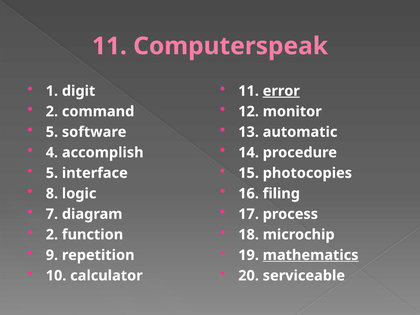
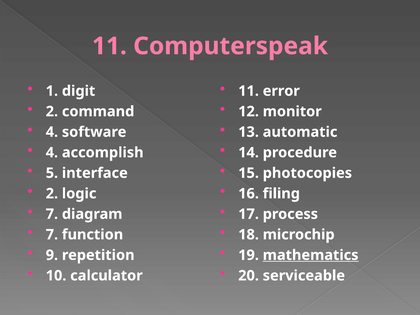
error underline: present -> none (281, 91)
5: 5 -> 4 (52, 132)
8: 8 -> 2 (52, 194)
2: 2 -> 7 (52, 235)
